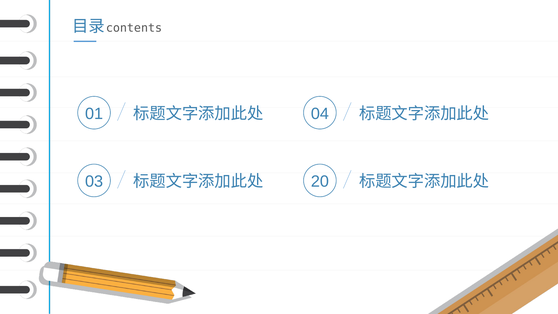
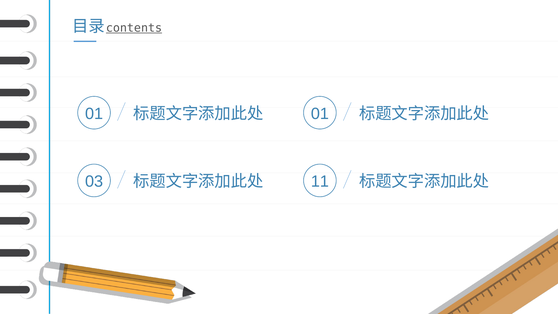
contents underline: none -> present (134, 28)
04: 04 -> 01 (320, 114)
20: 20 -> 11 (320, 181)
